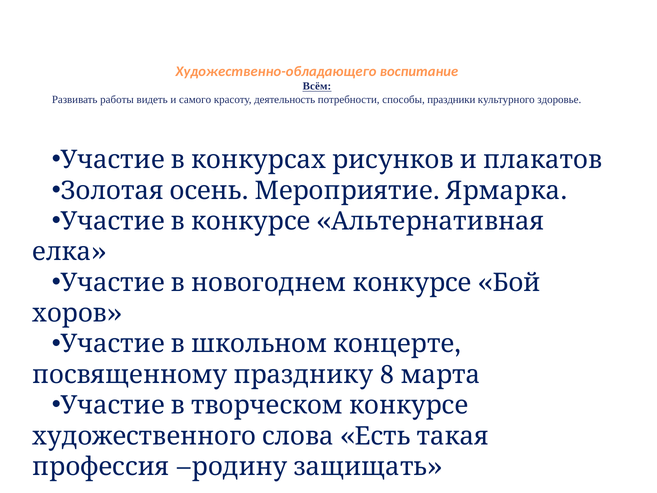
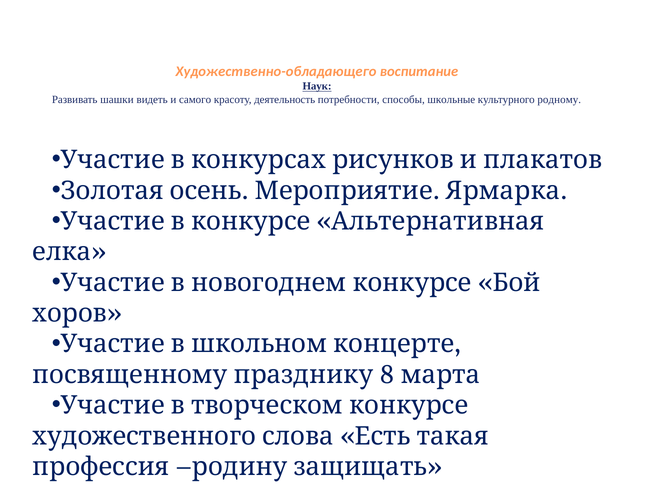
Всём: Всём -> Наук (317, 86)
работы: работы -> шашки (117, 99)
праздники: праздники -> школьные (451, 99)
здоровье: здоровье -> родному (559, 99)
